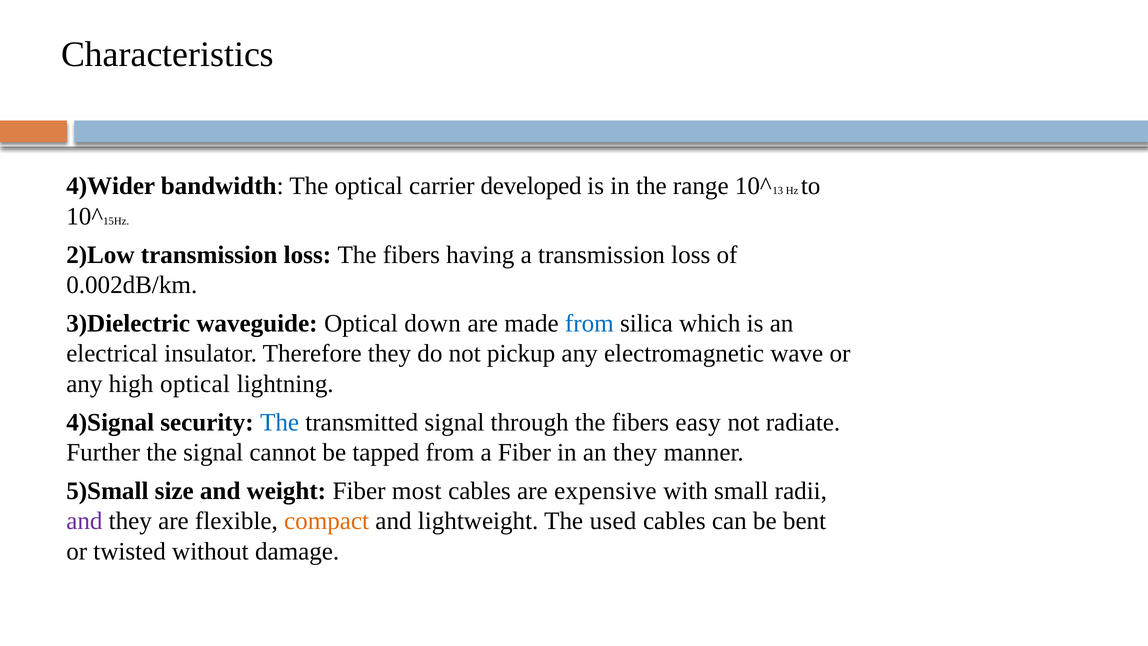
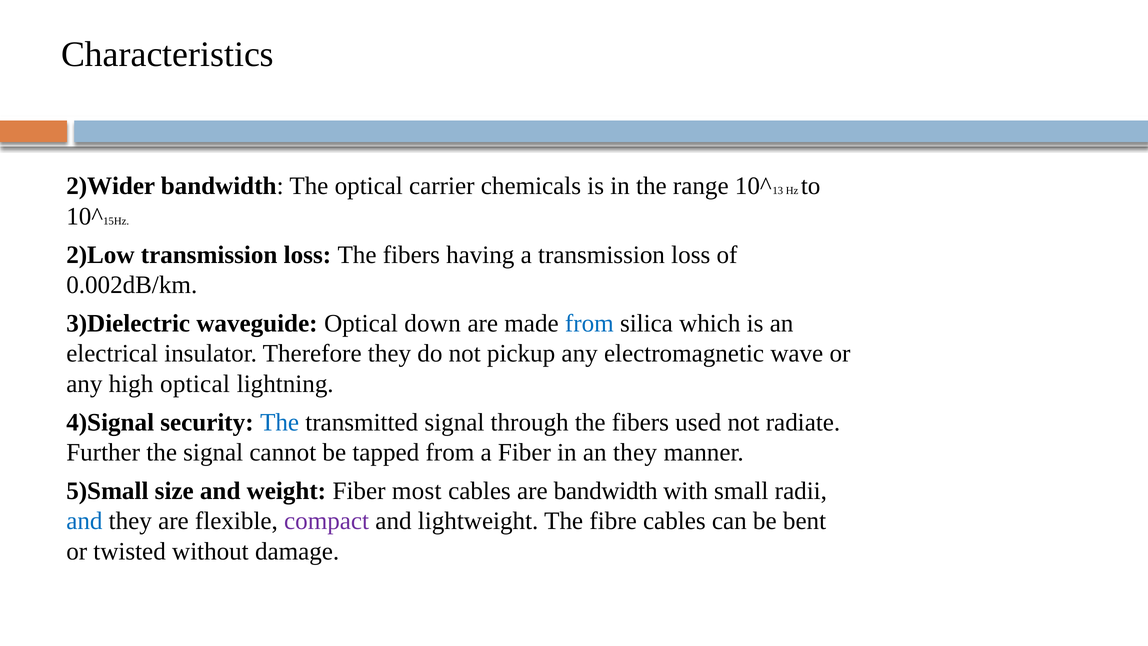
4)Wider: 4)Wider -> 2)Wider (111, 186)
developed: developed -> chemicals (531, 186)
easy: easy -> used (698, 422)
are expensive: expensive -> bandwidth (606, 491)
and colour: purple -> blue (84, 521)
compact colour: orange -> purple (327, 521)
used: used -> fibre (613, 521)
